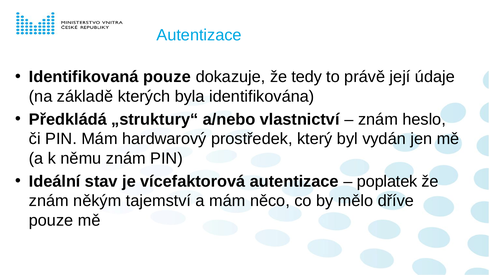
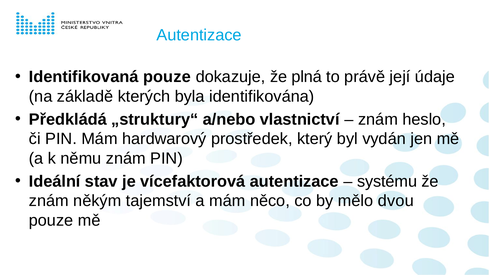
tedy: tedy -> plná (307, 77)
poplatek: poplatek -> systému (387, 181)
dříve: dříve -> dvou (396, 201)
